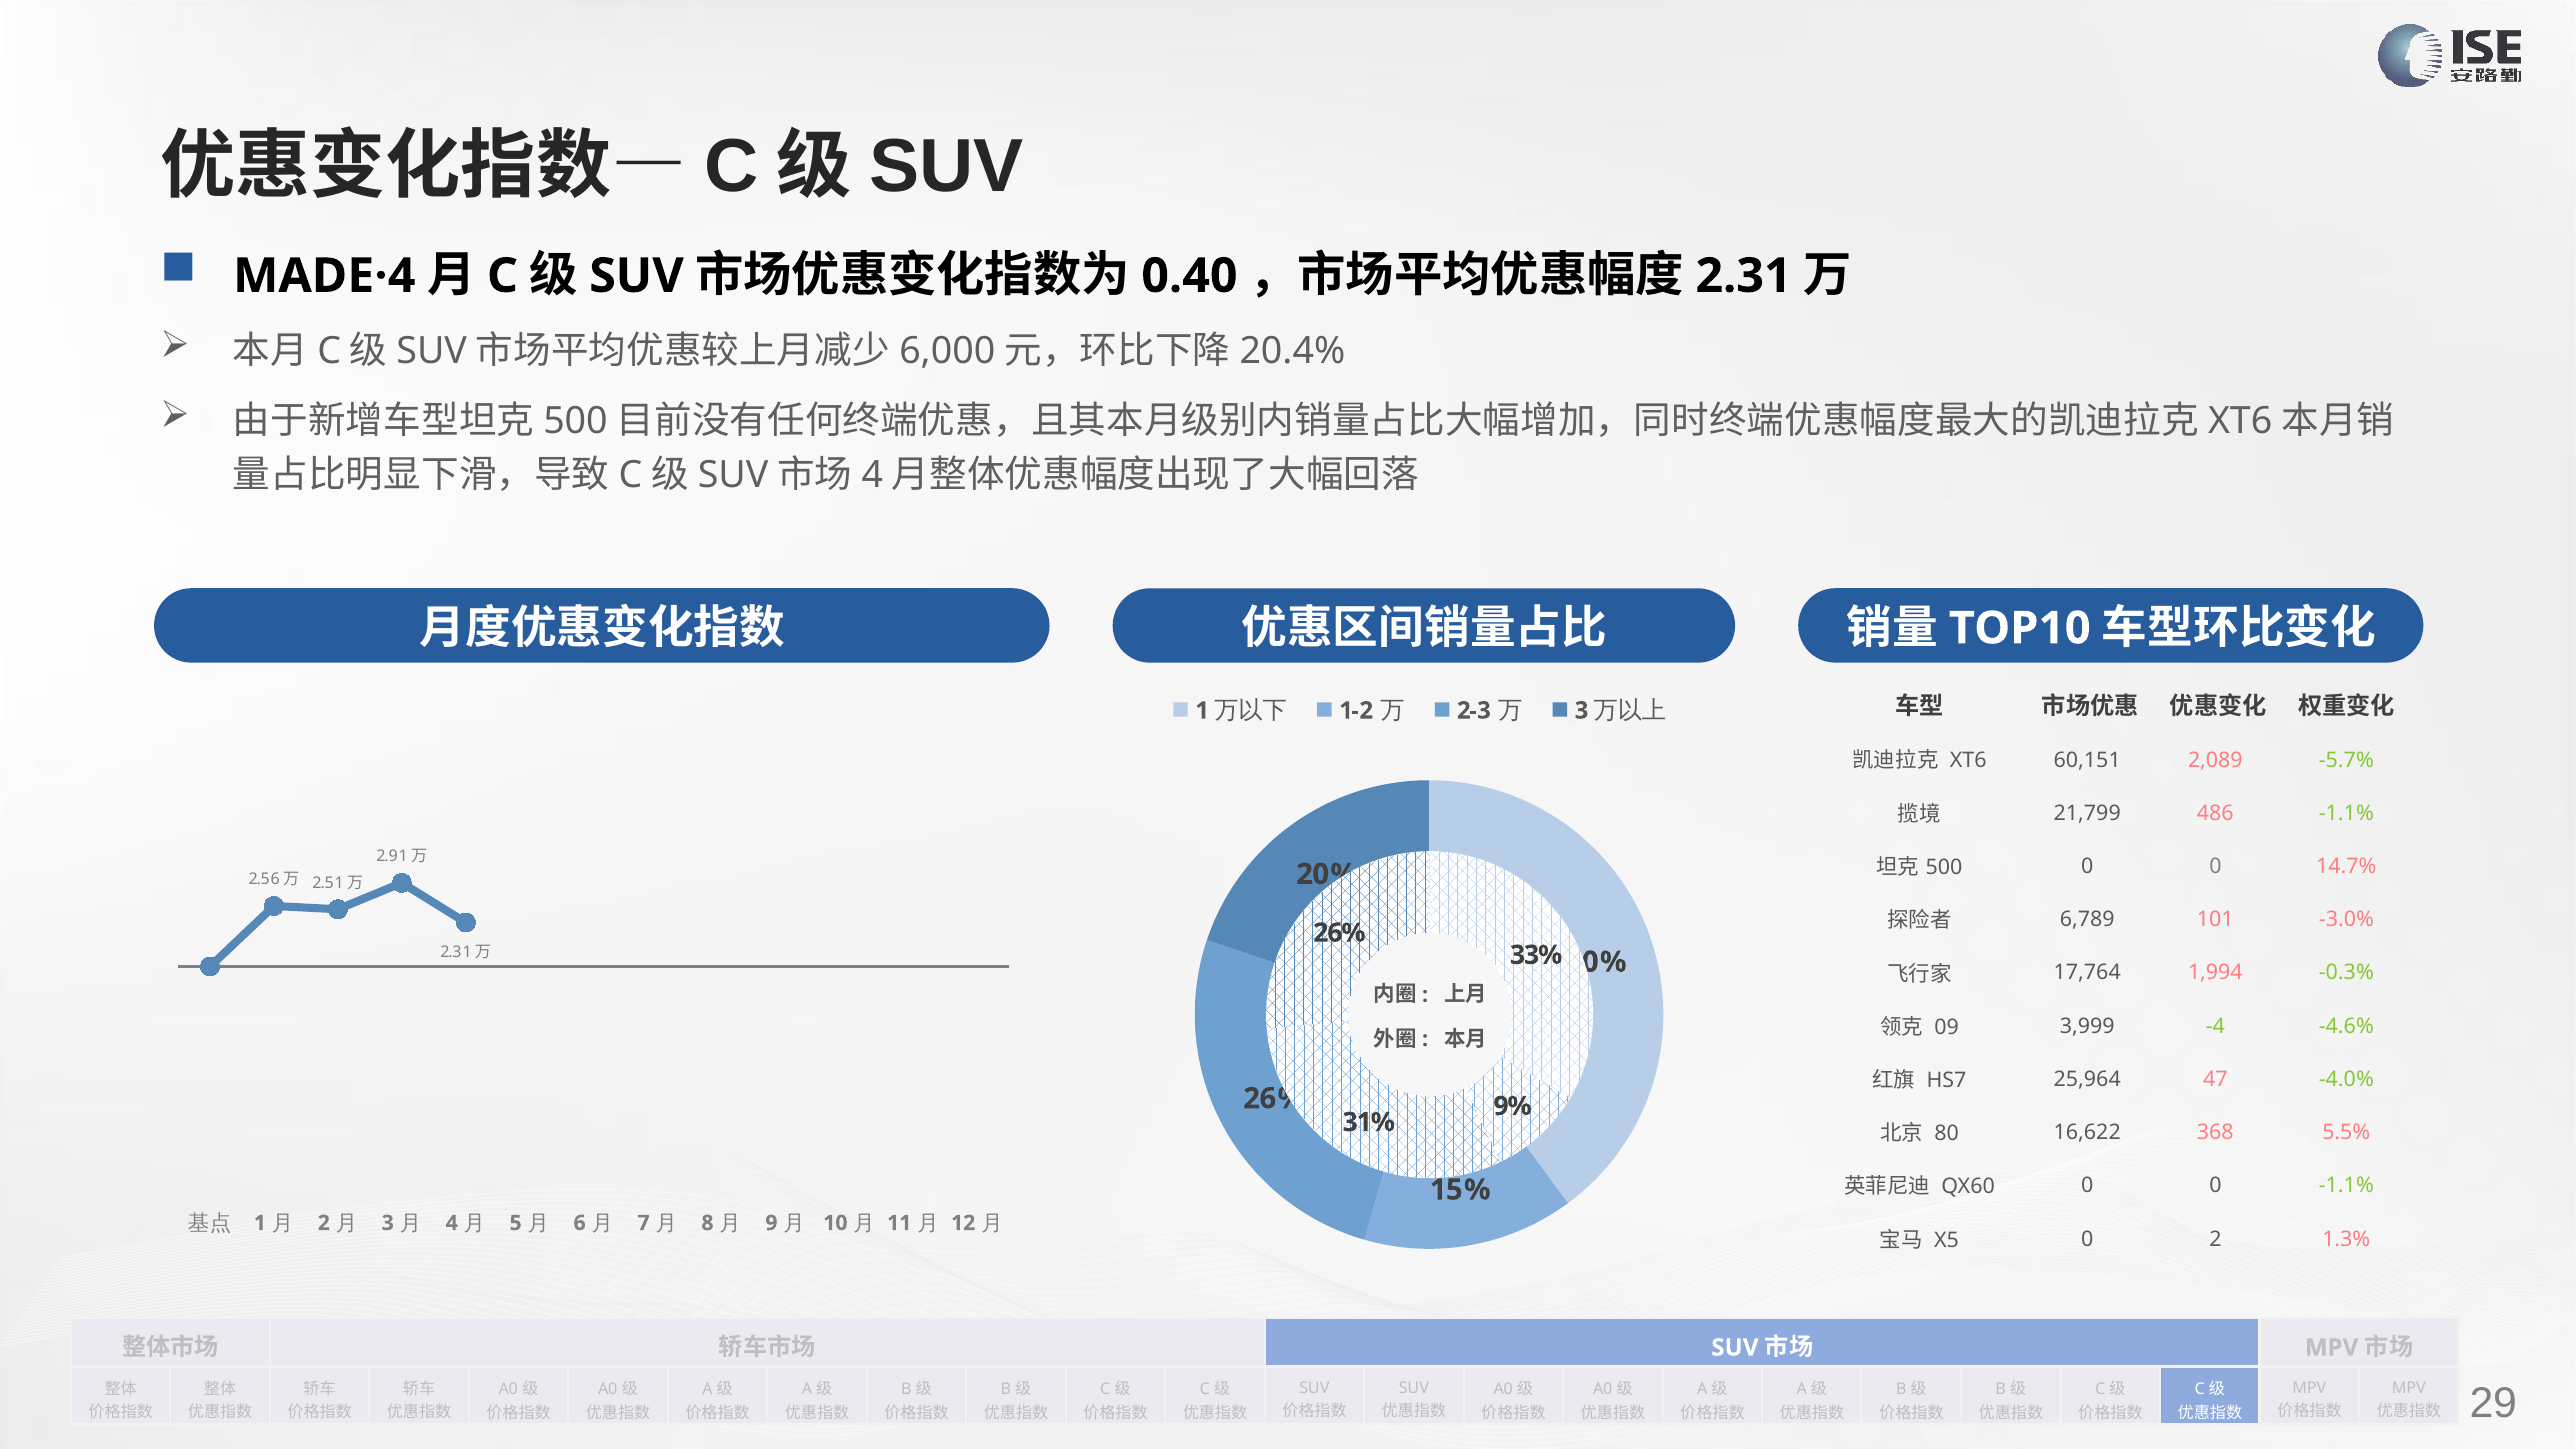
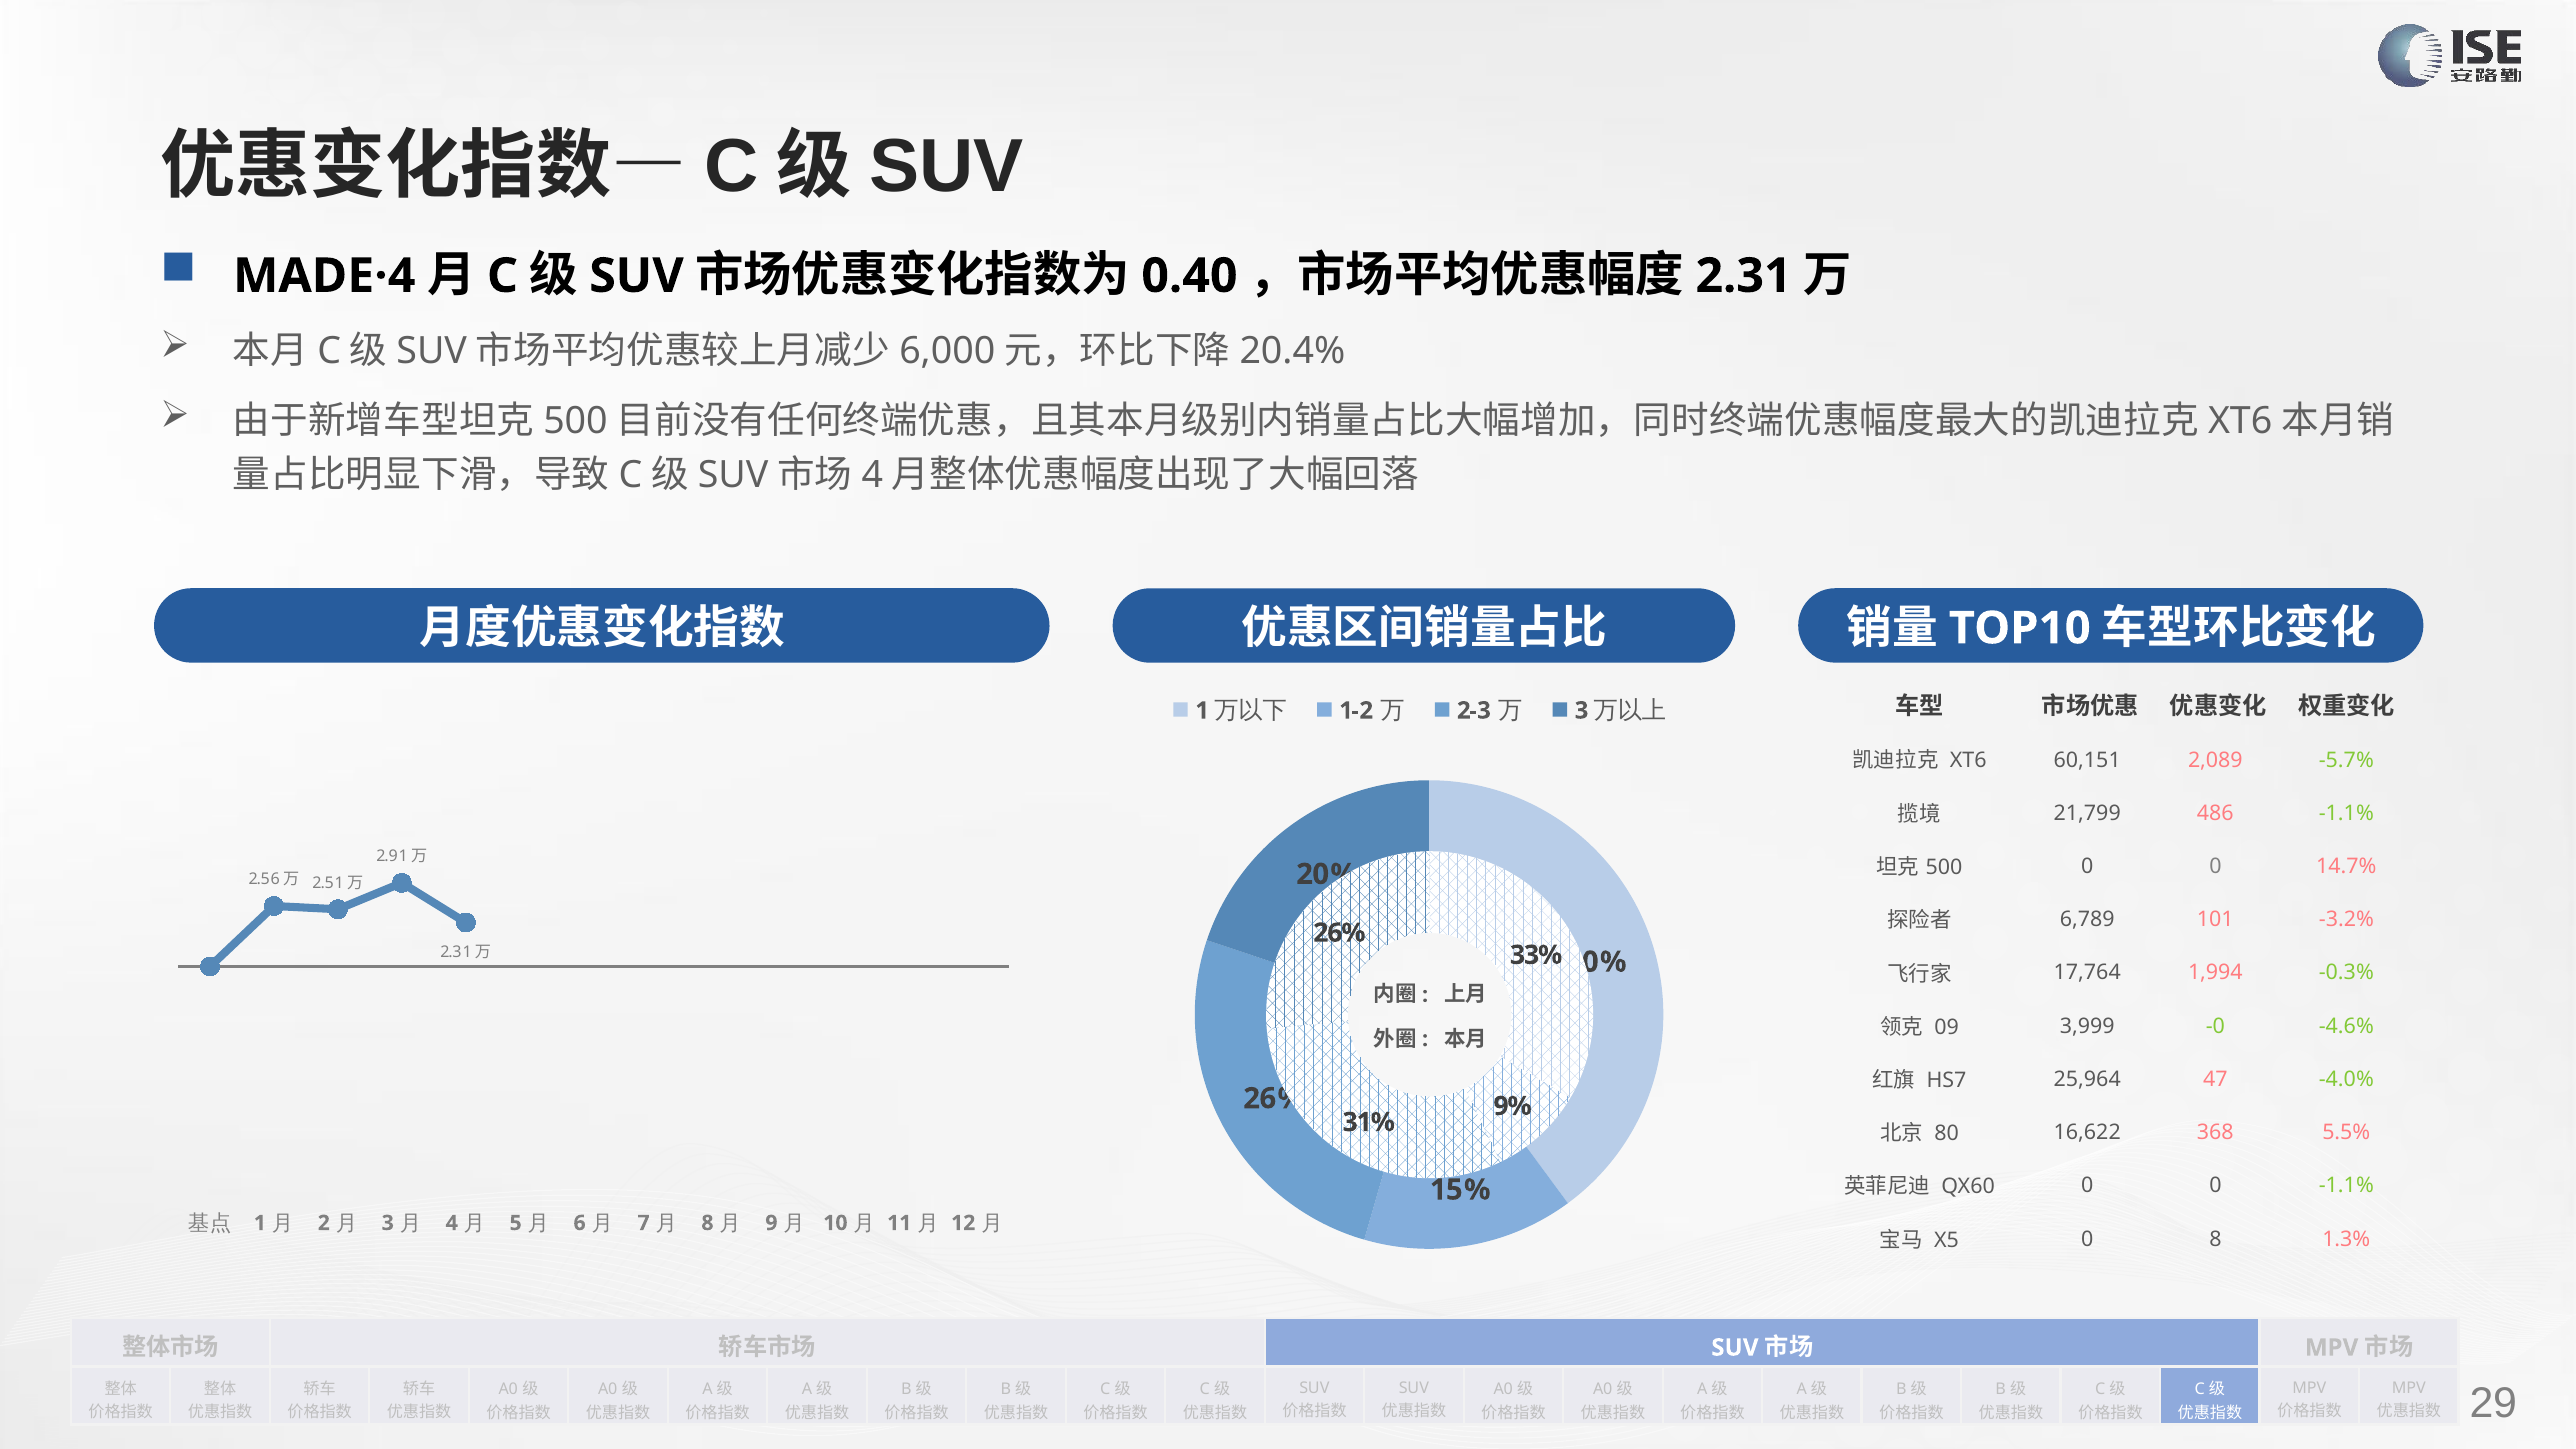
-3.0%: -3.0% -> -3.2% (2346, 920)
-4: -4 -> -0 (2215, 1026)
0 2: 2 -> 8 (2216, 1239)
